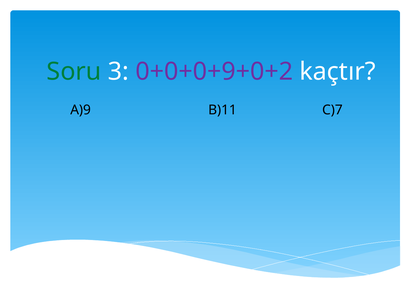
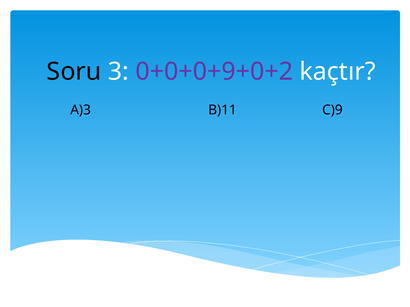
Soru colour: green -> black (74, 72)
A)9: A)9 -> A)3 (81, 110)
C)7: C)7 -> C)9 (332, 110)
